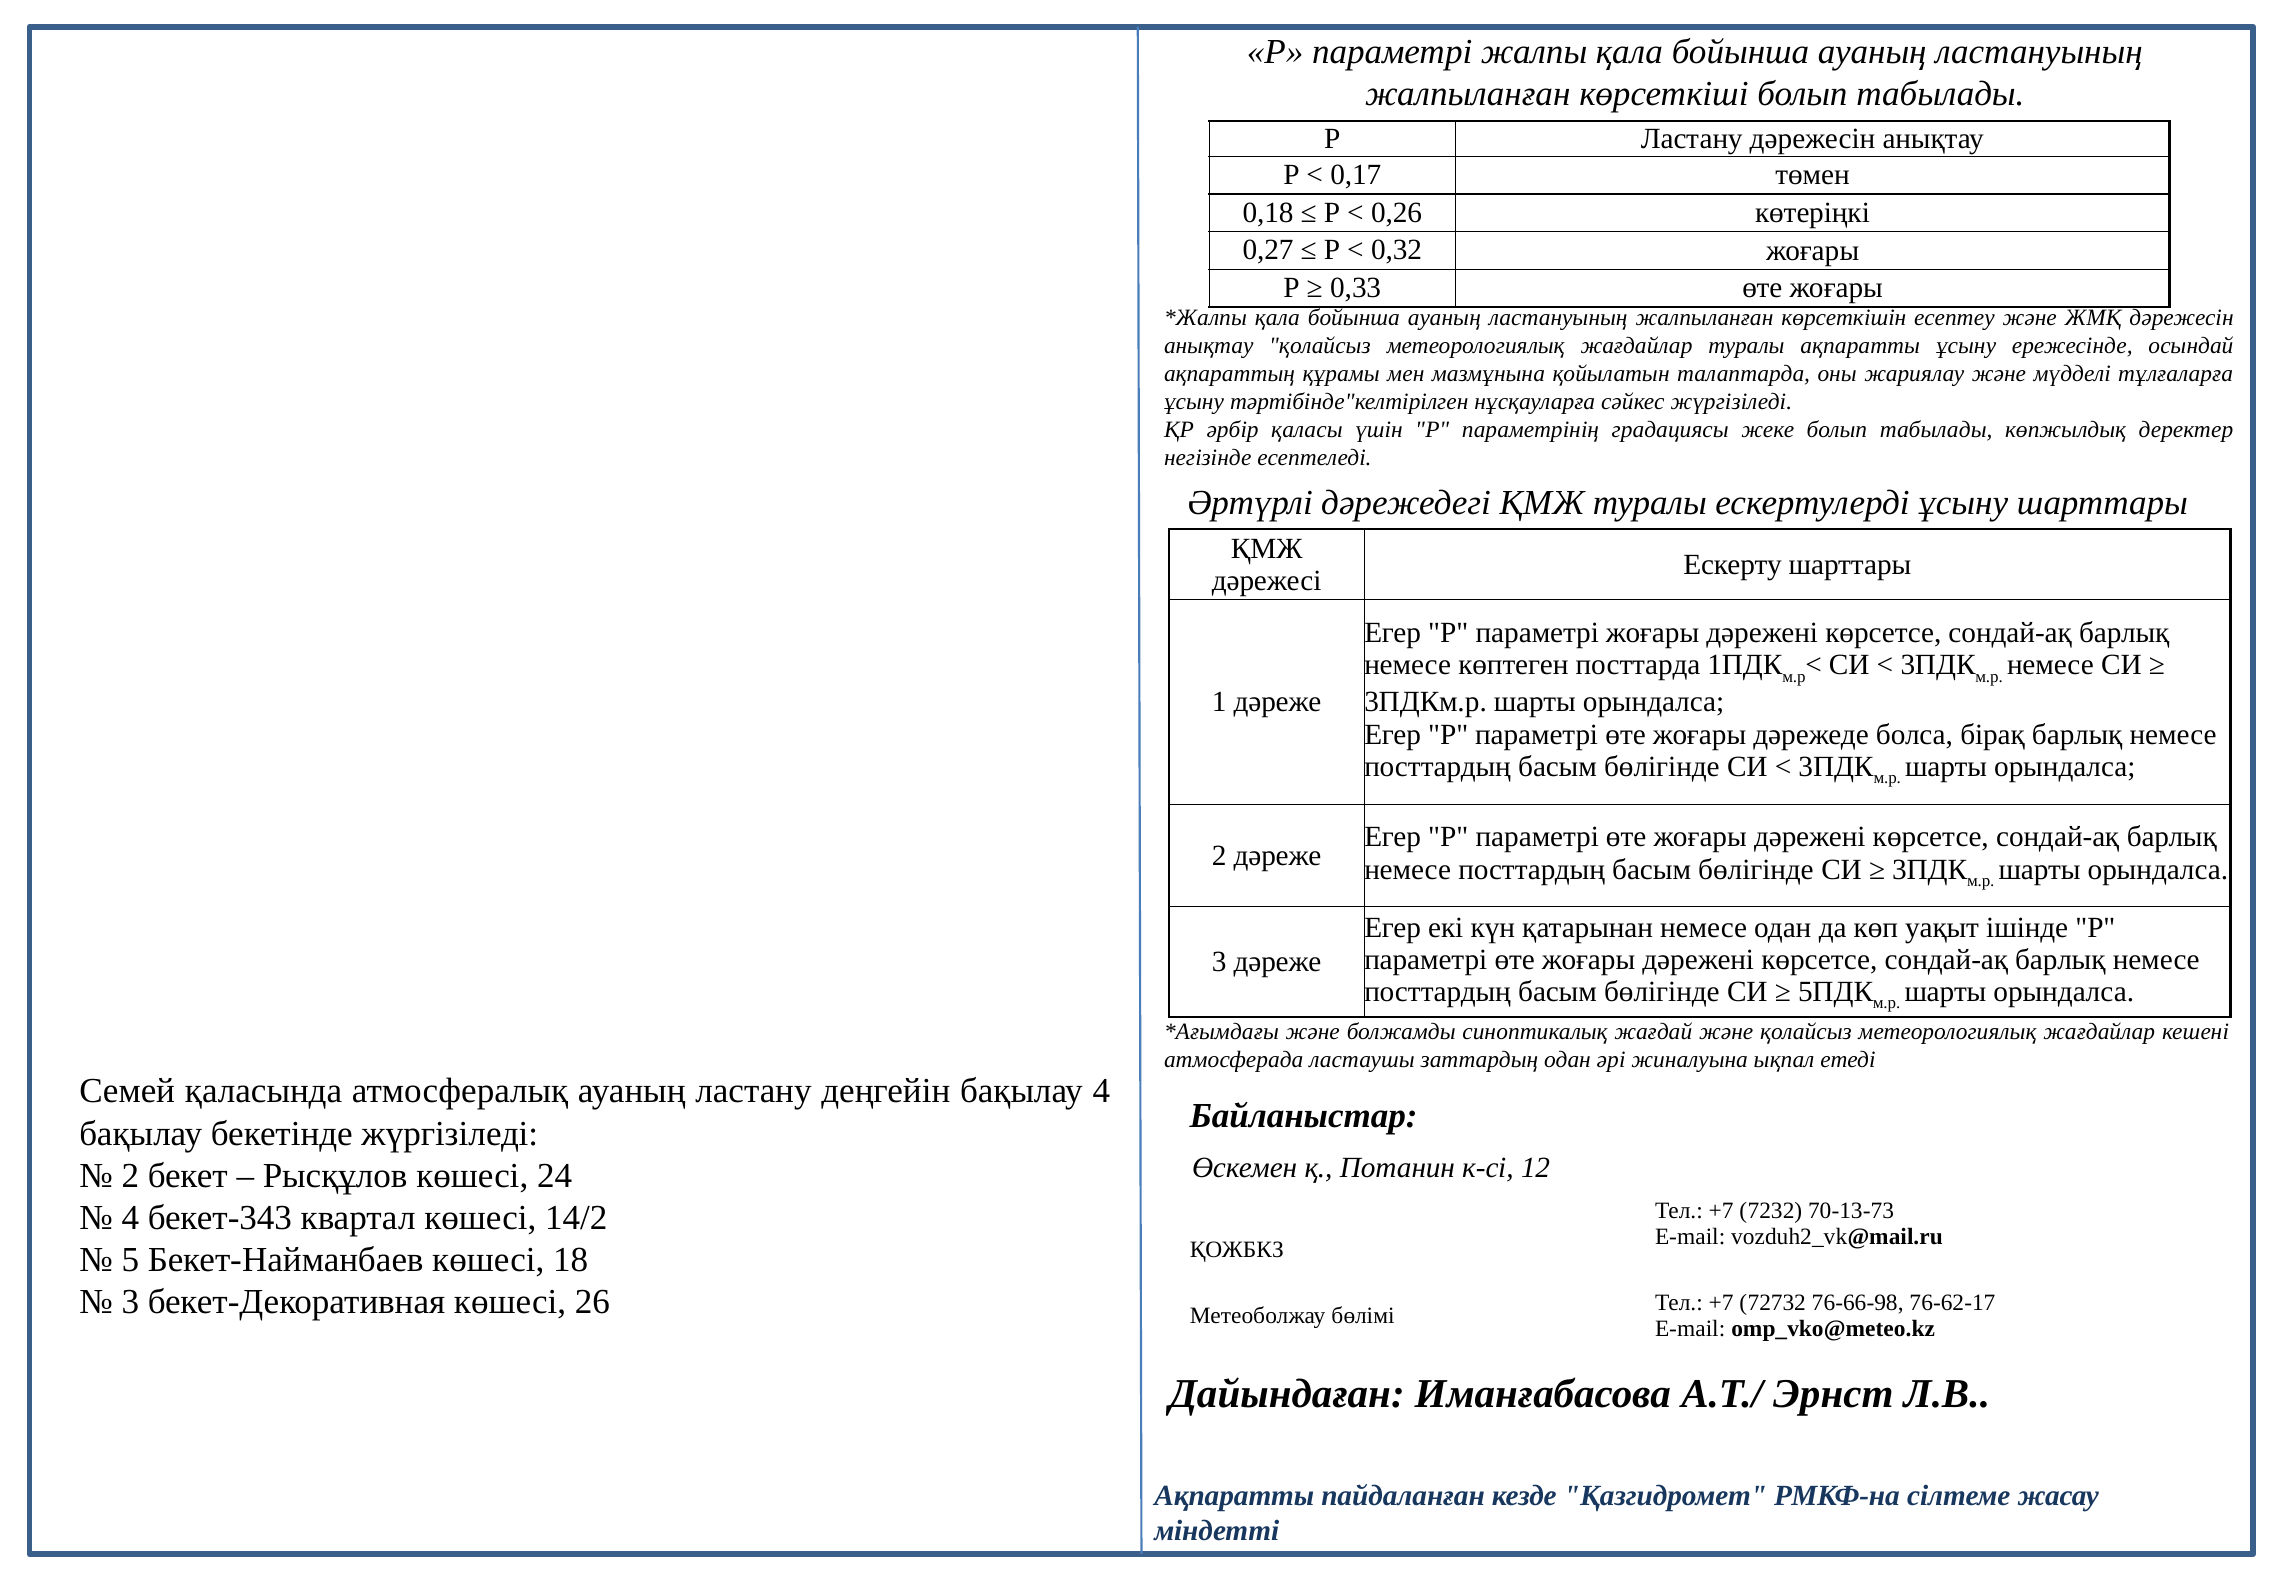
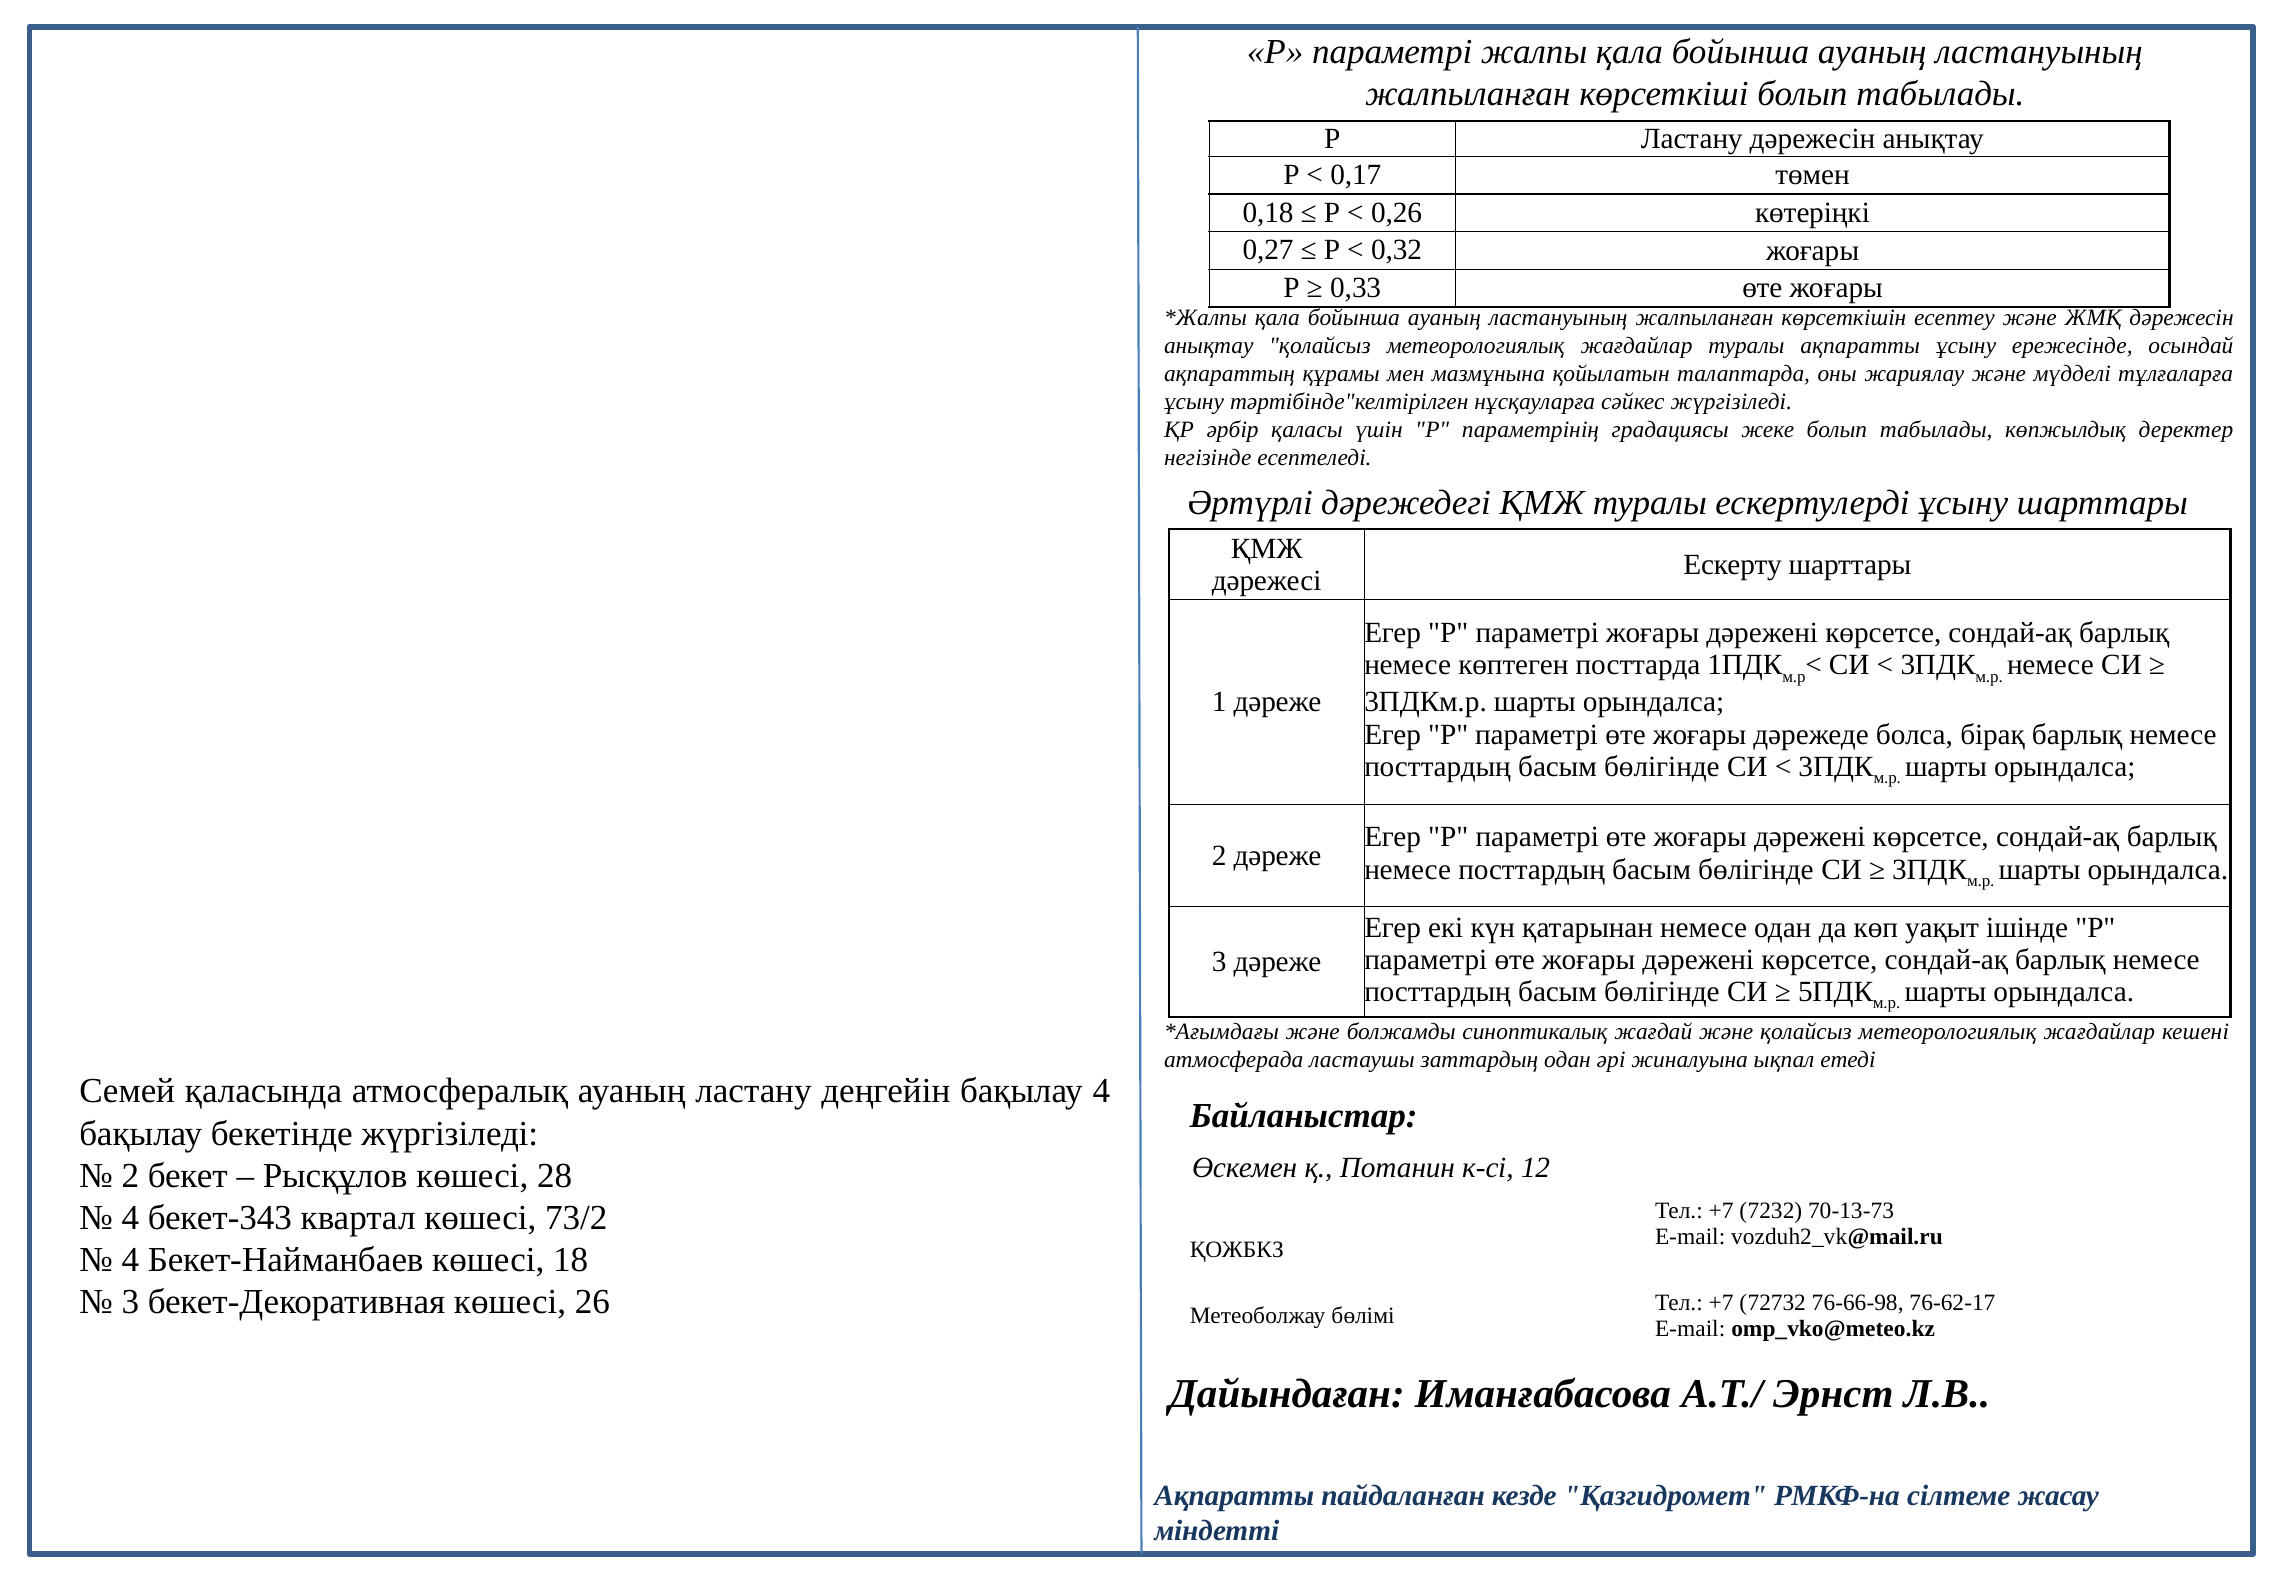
24: 24 -> 28 (555, 1175)
14/2: 14/2 -> 73/2 (576, 1217)
5: 5 -> 4 (130, 1260)
